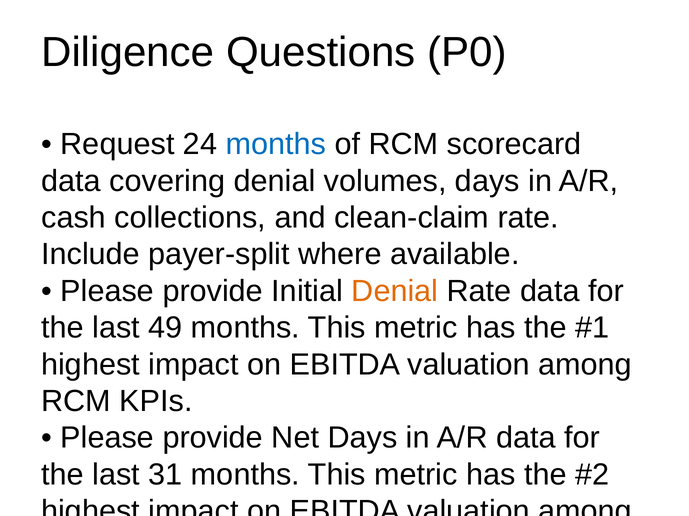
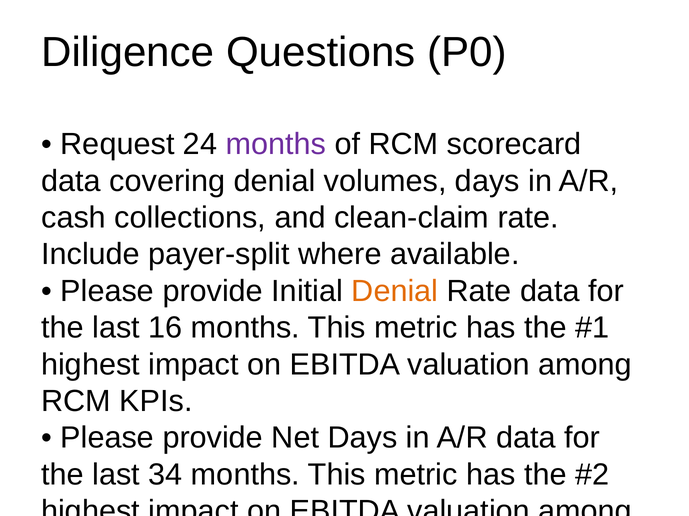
months colour: blue -> purple (276, 144)
49: 49 -> 16 (165, 328)
31: 31 -> 34 (165, 475)
